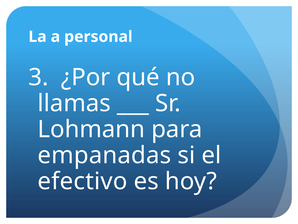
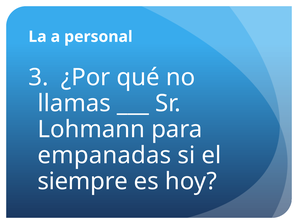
efectivo: efectivo -> siempre (83, 181)
